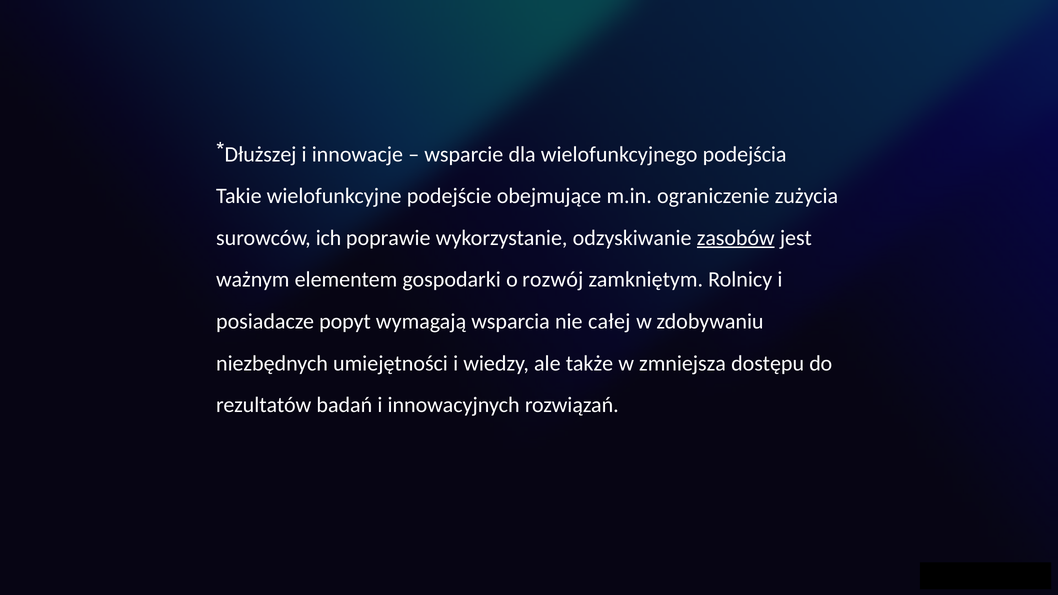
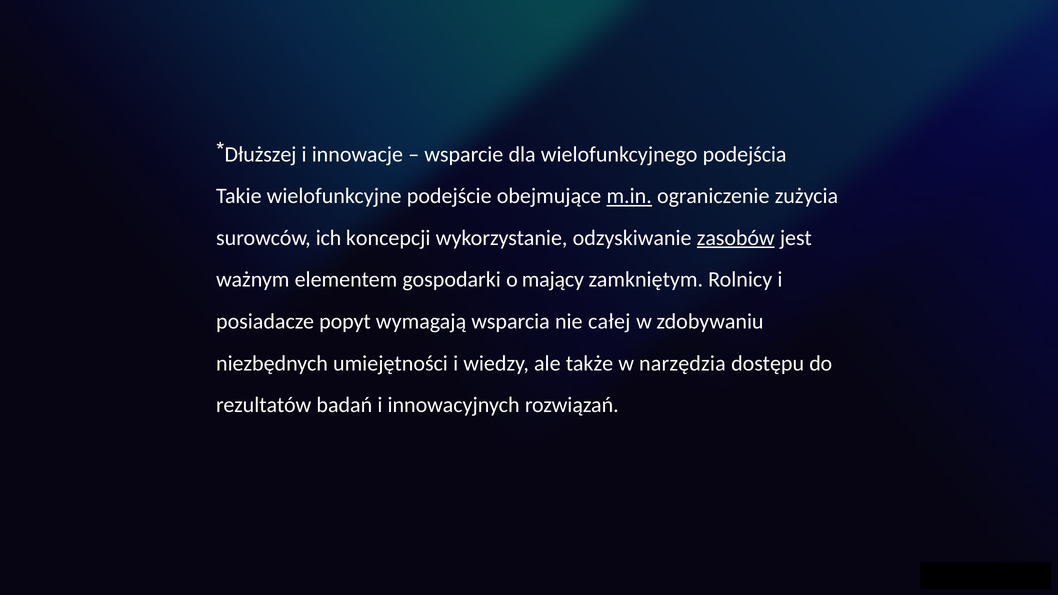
m.in underline: none -> present (629, 196)
poprawie: poprawie -> koncepcji (388, 238)
rozwój: rozwój -> mający (553, 280)
zmniejsza: zmniejsza -> narzędzia (682, 363)
